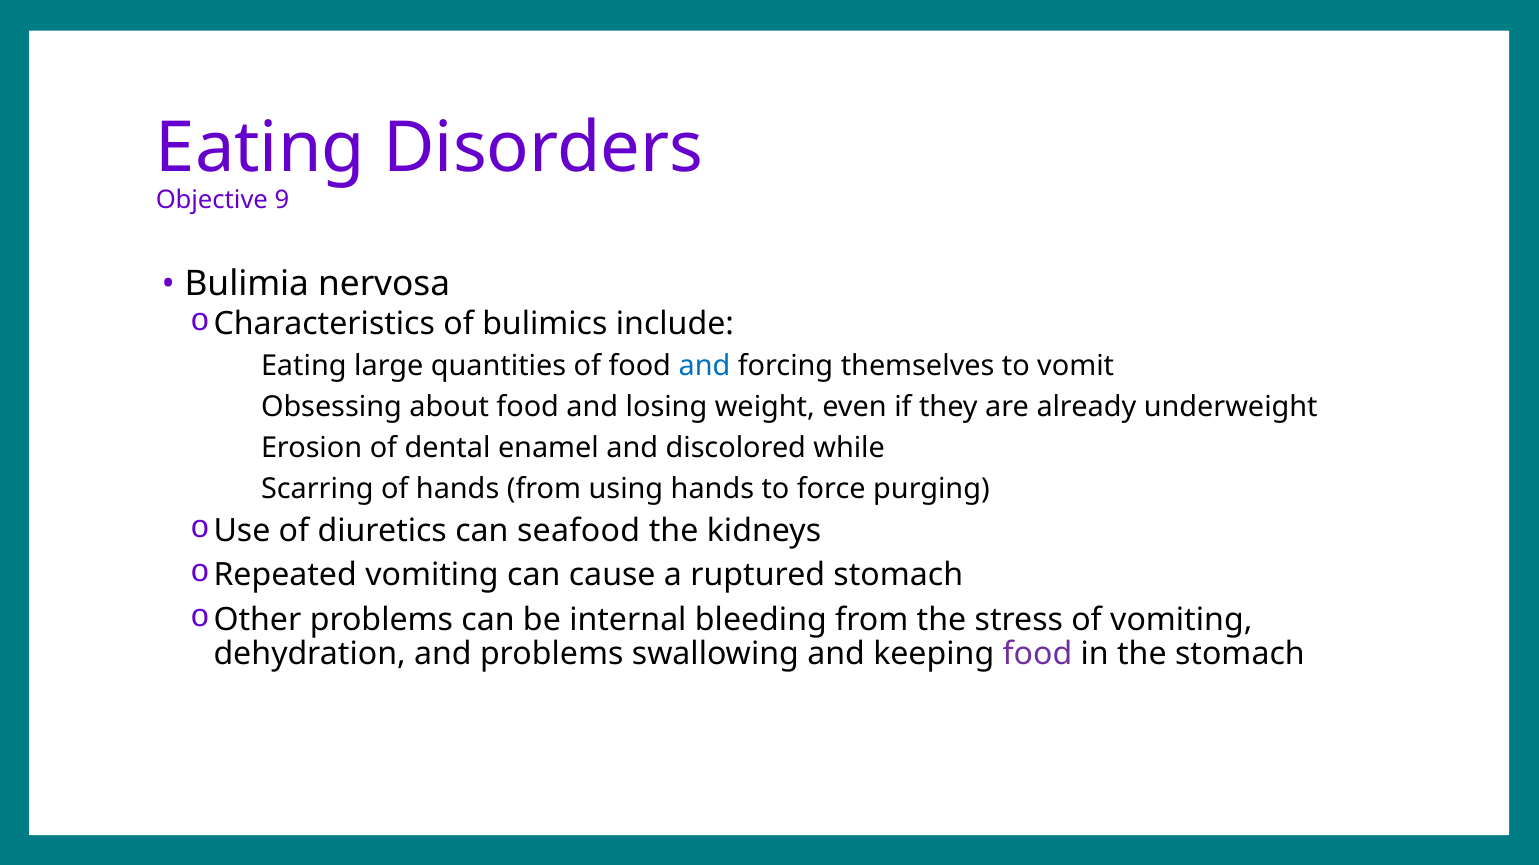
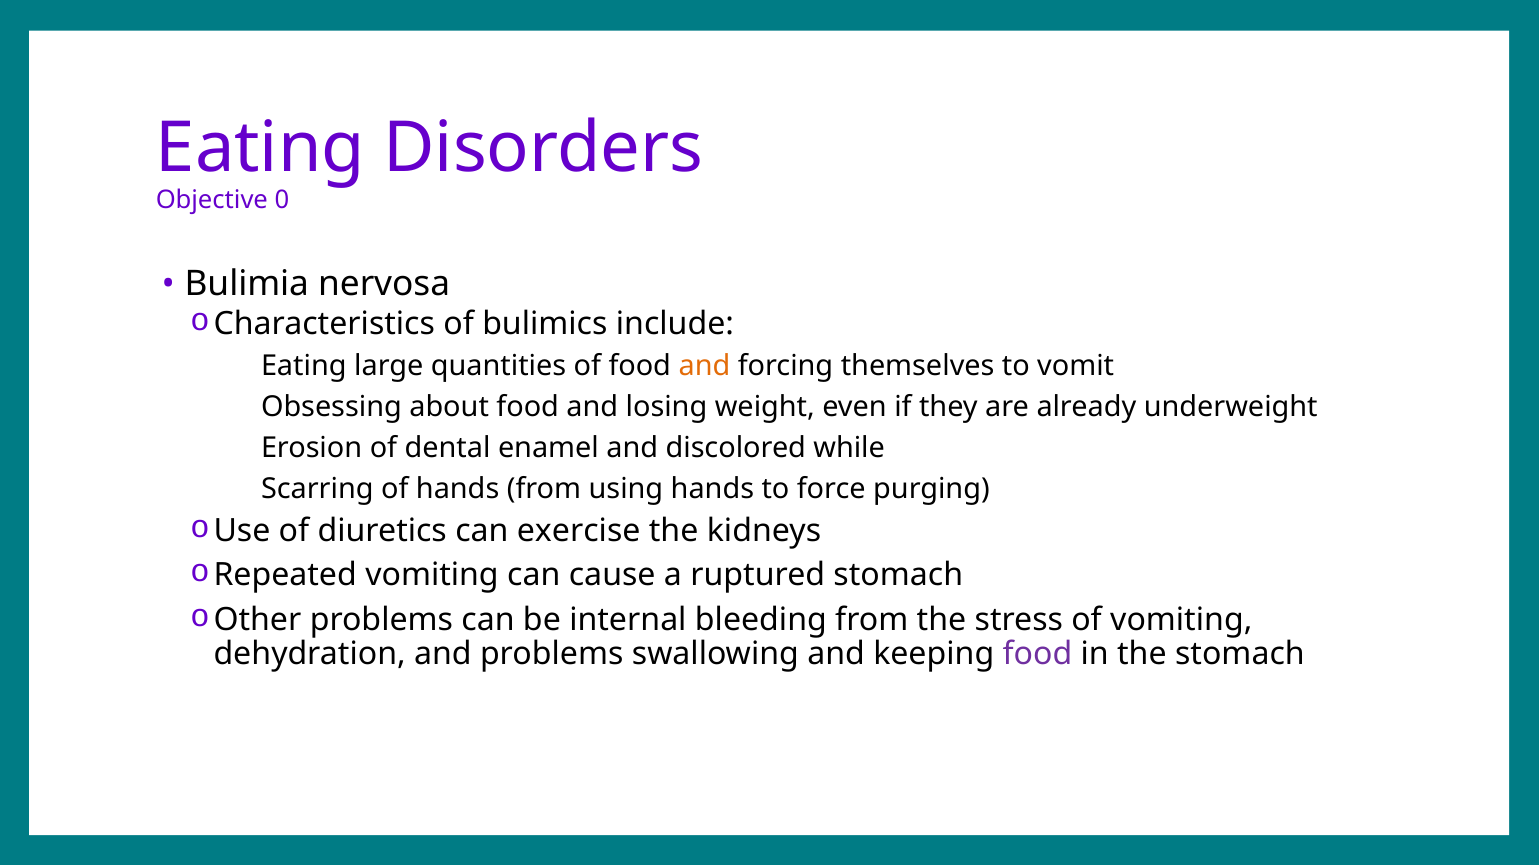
9: 9 -> 0 (282, 200)
and colour: blue -> orange (704, 366)
seafood: seafood -> exercise (579, 531)
